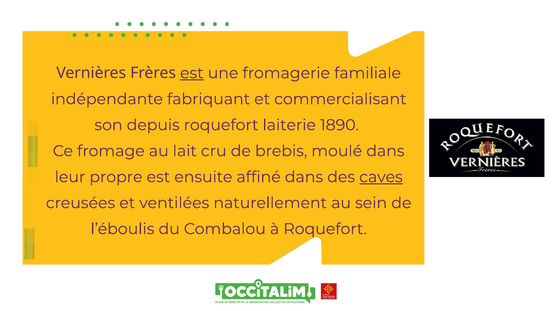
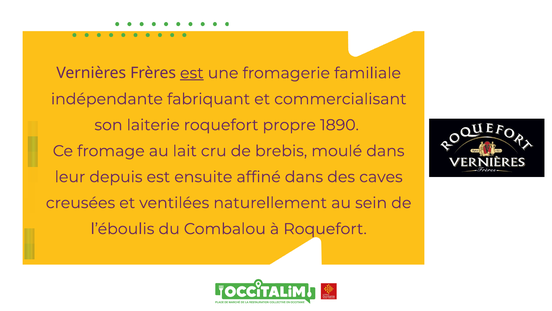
depuis: depuis -> laiterie (153, 125)
laiterie: laiterie -> propre (289, 125)
propre: propre -> depuis (116, 177)
caves underline: present -> none (381, 177)
